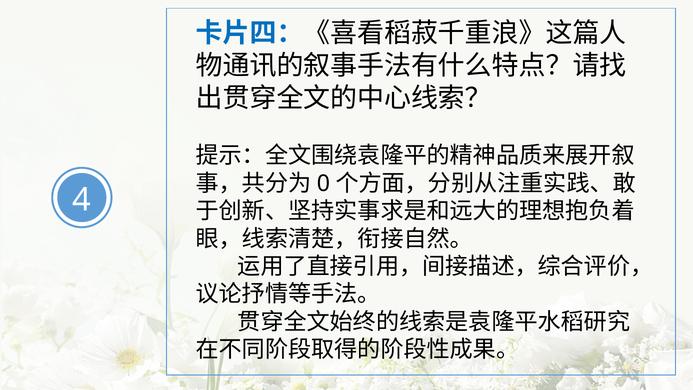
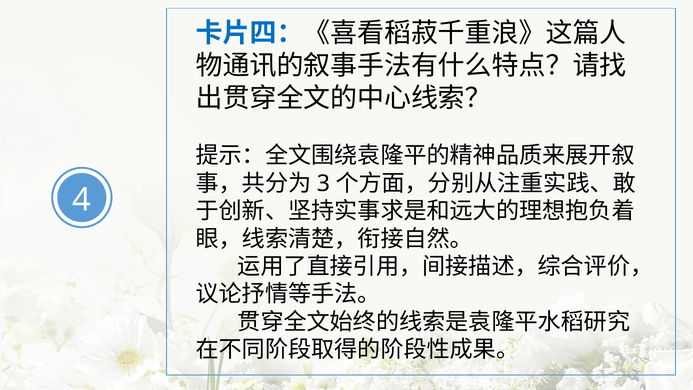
0: 0 -> 3 (323, 183)
